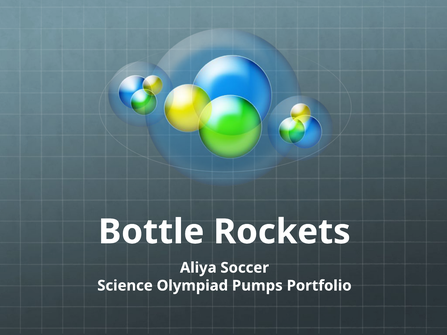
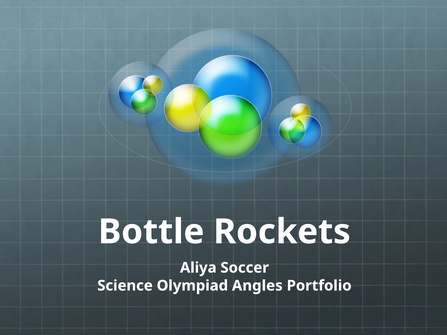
Pumps: Pumps -> Angles (257, 286)
